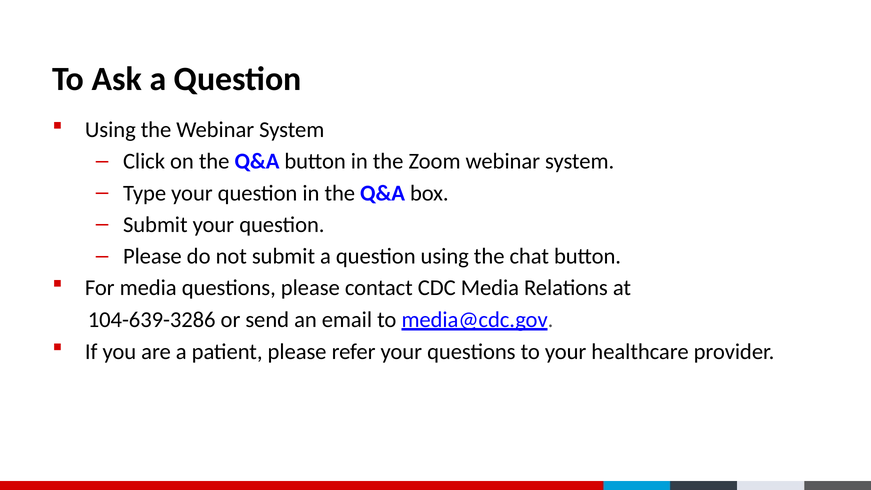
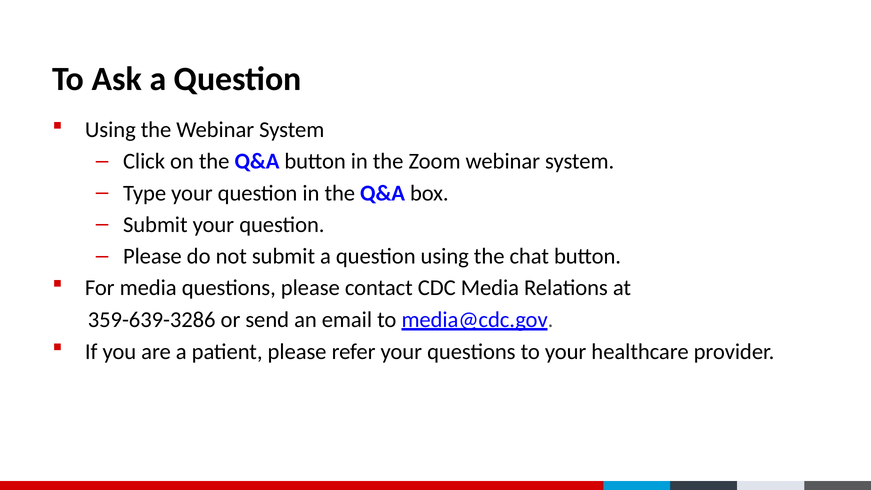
104-639-3286: 104-639-3286 -> 359-639-3286 (152, 320)
